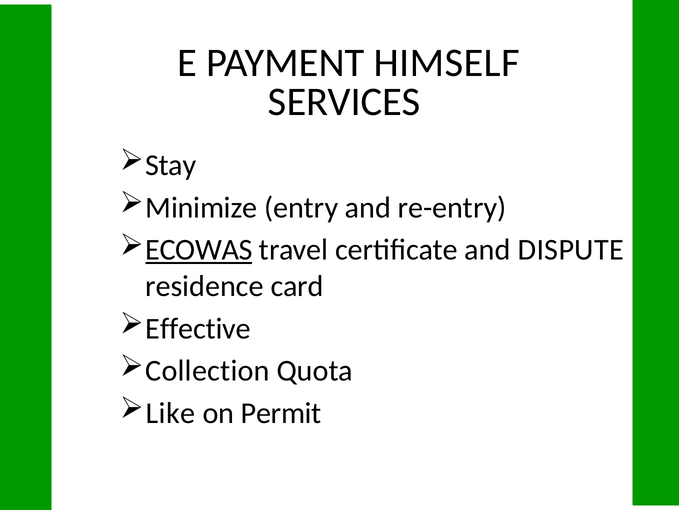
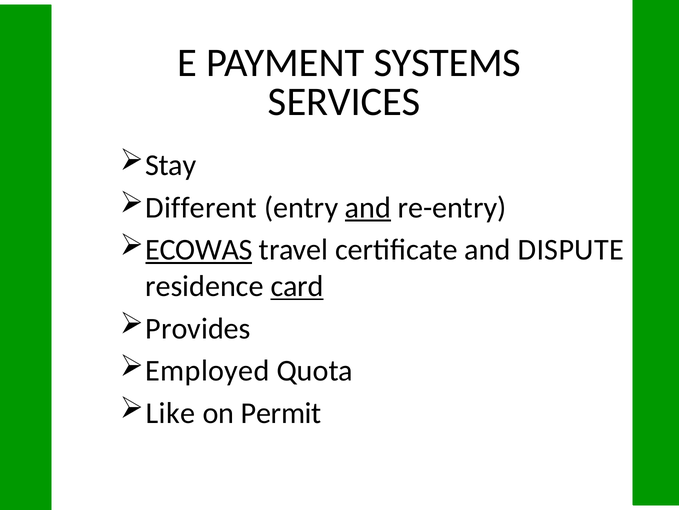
HIMSELF: HIMSELF -> SYSTEMS (447, 63)
Minimize: Minimize -> Different (201, 207)
and underline: none -> present (368, 207)
card underline: none -> present (297, 286)
Effective: Effective -> Provides (198, 328)
Collection: Collection -> Employed (207, 370)
